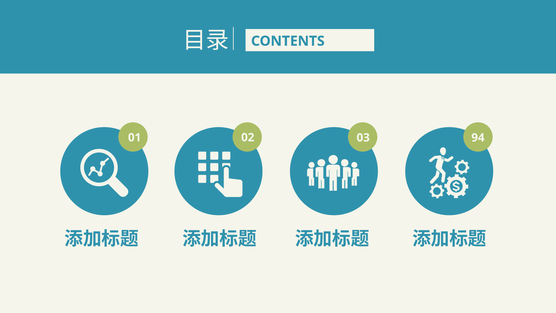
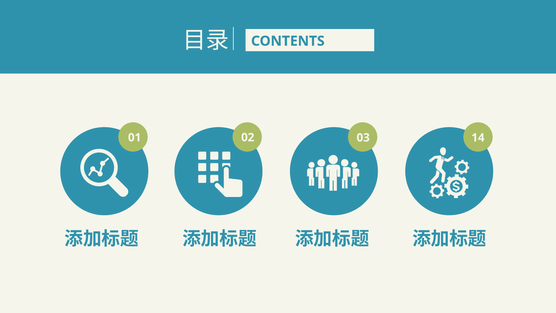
94: 94 -> 14 (478, 138)
